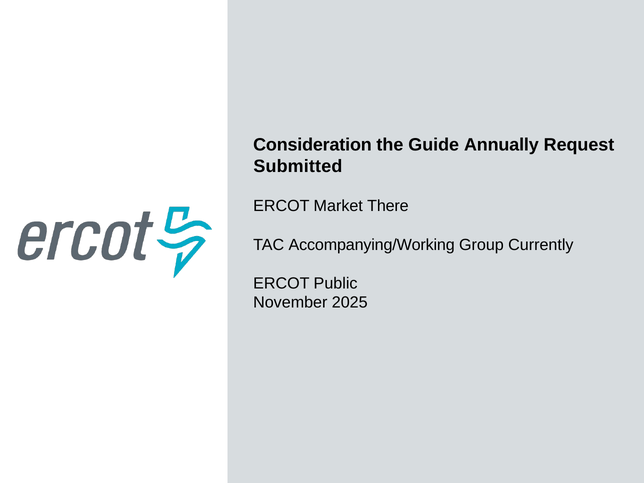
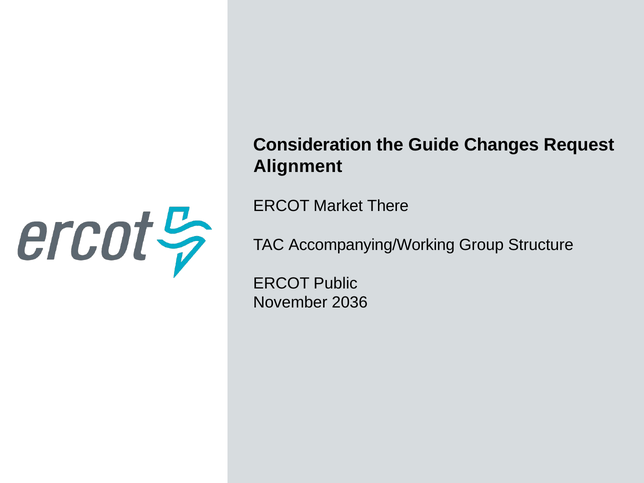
Annually: Annually -> Changes (501, 145)
Submitted: Submitted -> Alignment (298, 166)
Currently: Currently -> Structure (541, 245)
2025: 2025 -> 2036 (350, 303)
